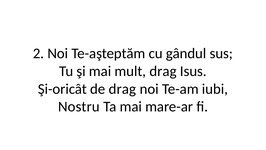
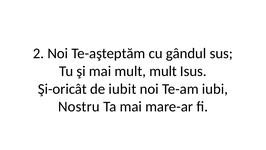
mult drag: drag -> mult (163, 71)
de drag: drag -> iubit (122, 89)
